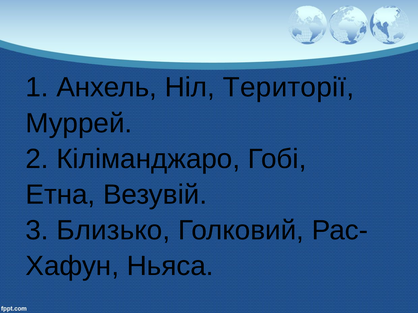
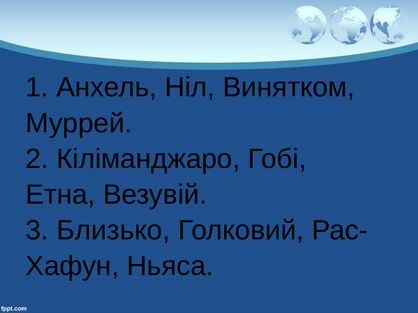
Території: Території -> Винятком (289, 88)
